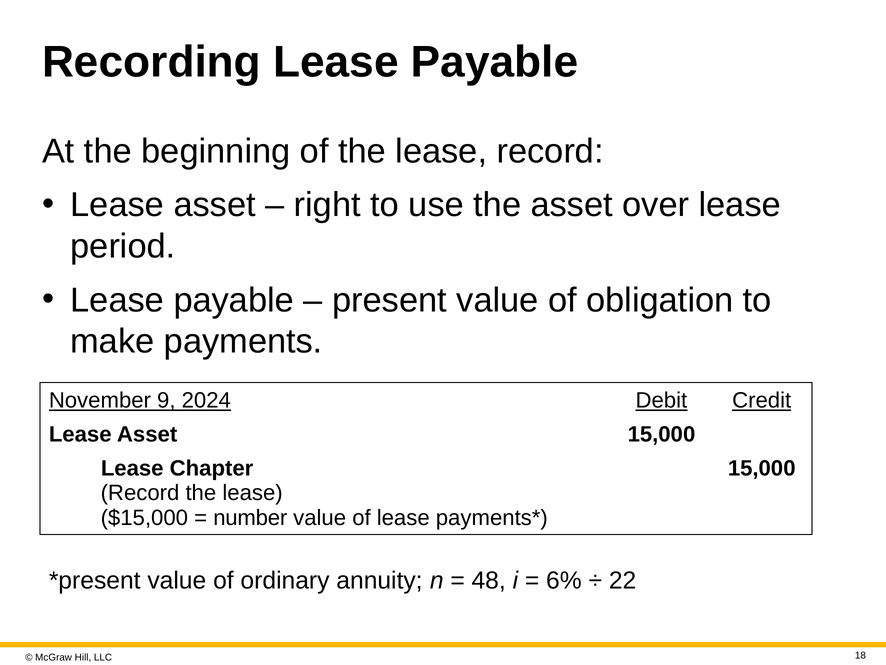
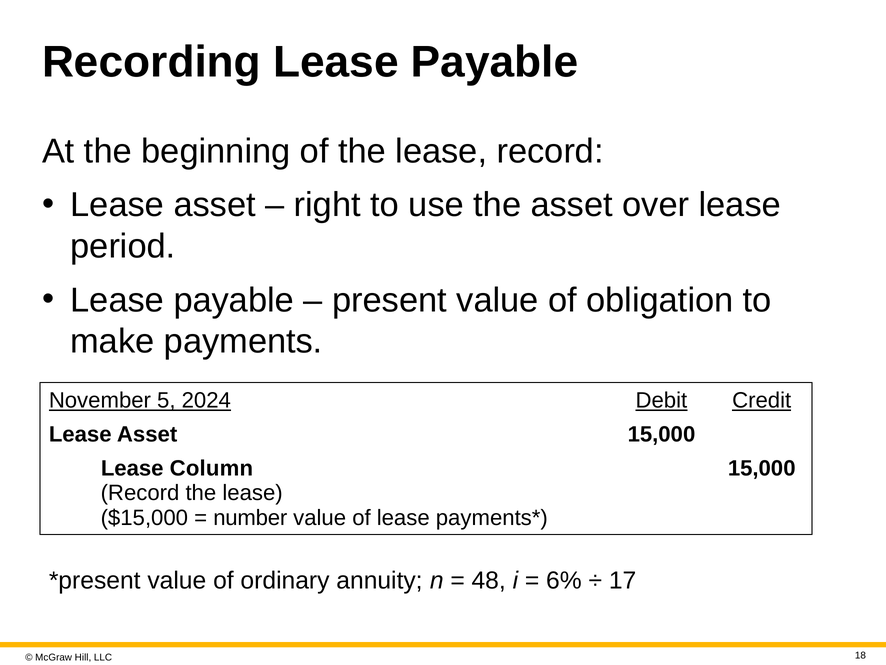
9: 9 -> 5 (166, 400)
Chapter: Chapter -> Column (211, 468)
22: 22 -> 17 (623, 580)
